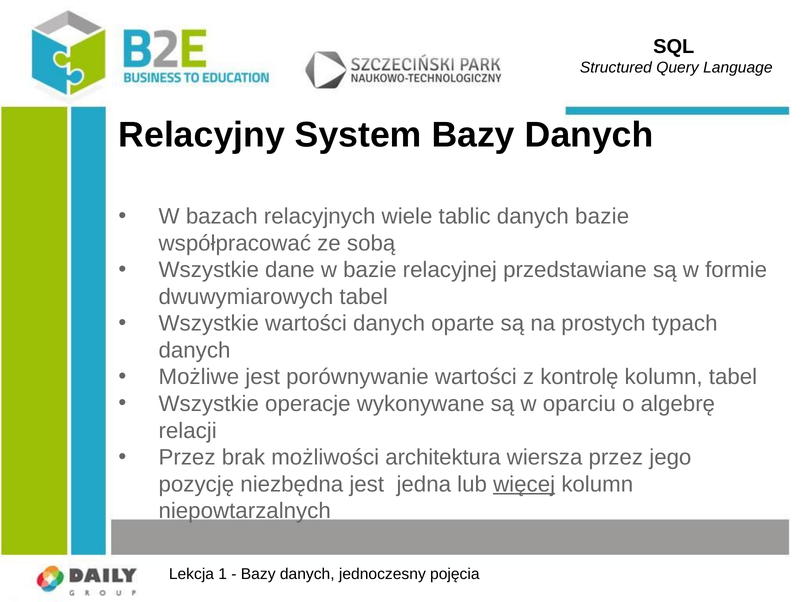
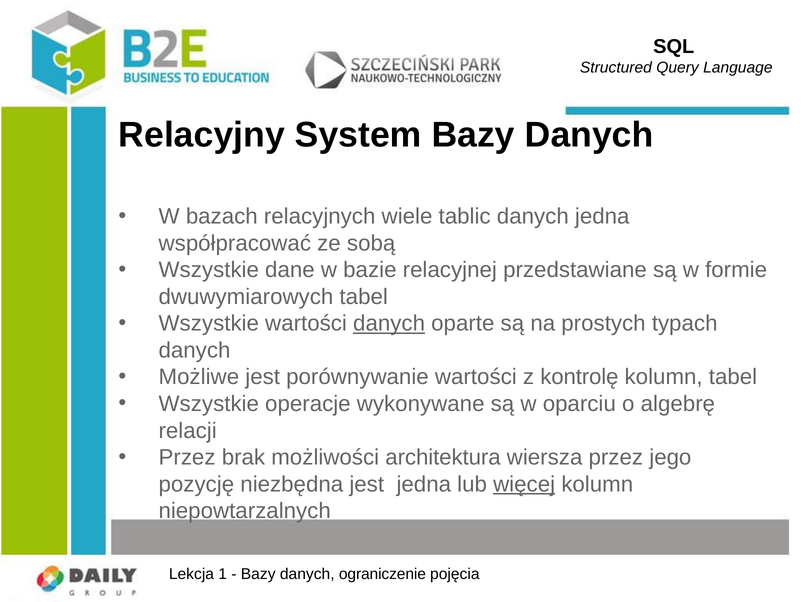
danych bazie: bazie -> jedna (602, 216)
danych underline: none -> present (389, 323)
jednoczesny: jednoczesny -> ograniczenie (382, 574)
